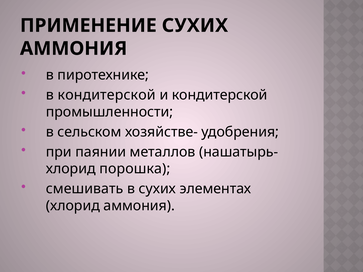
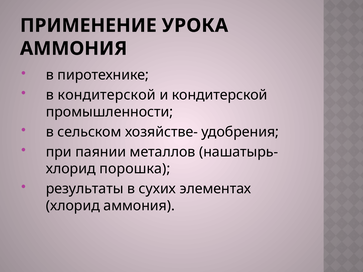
ПРИМЕНЕНИЕ СУХИХ: СУХИХ -> УРОКА (195, 26)
смешивать: смешивать -> результаты (85, 189)
